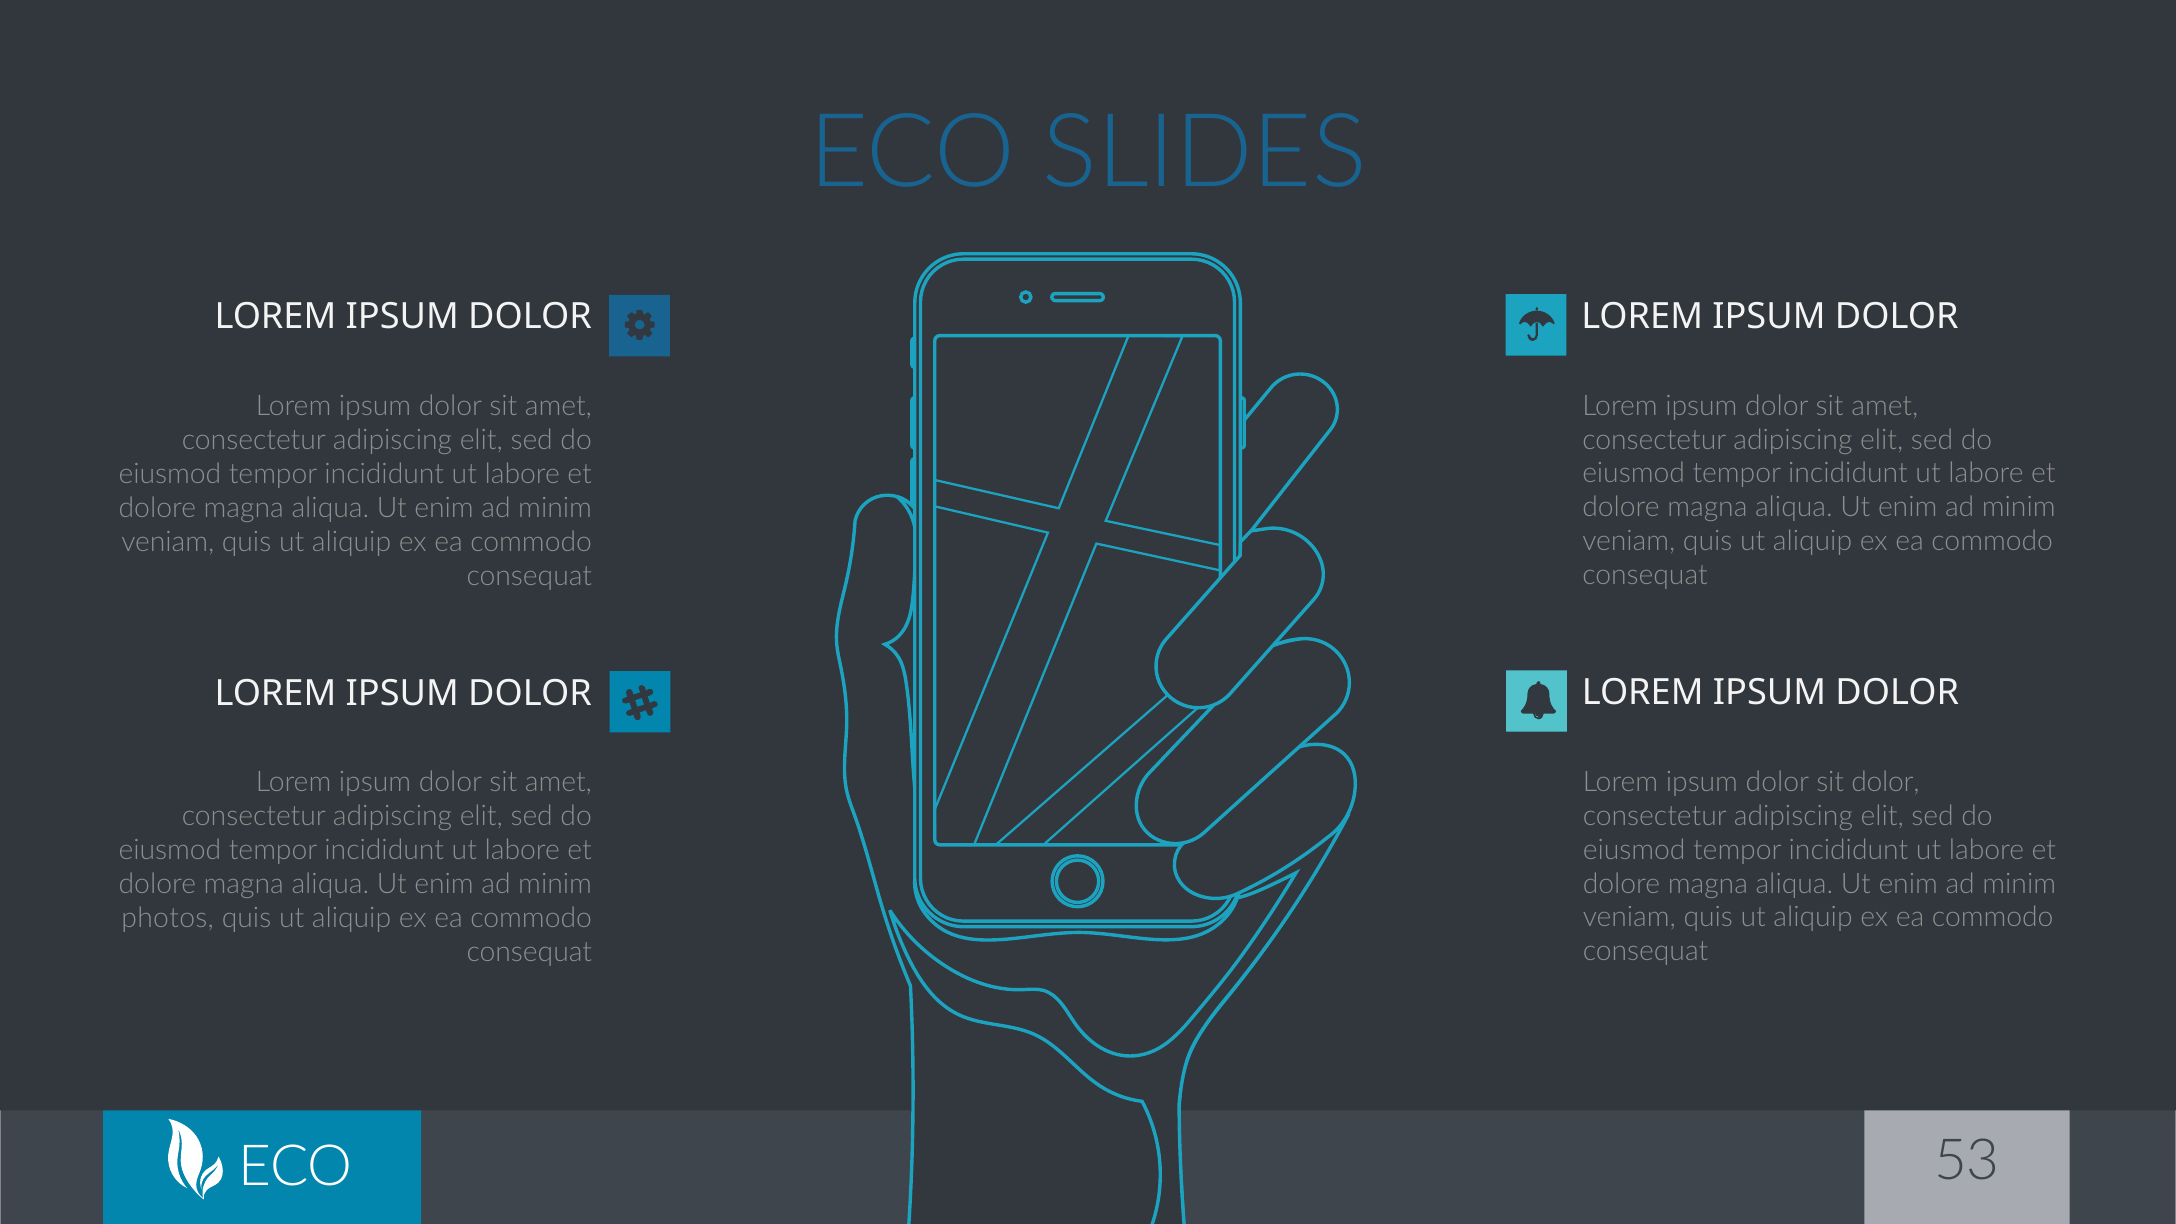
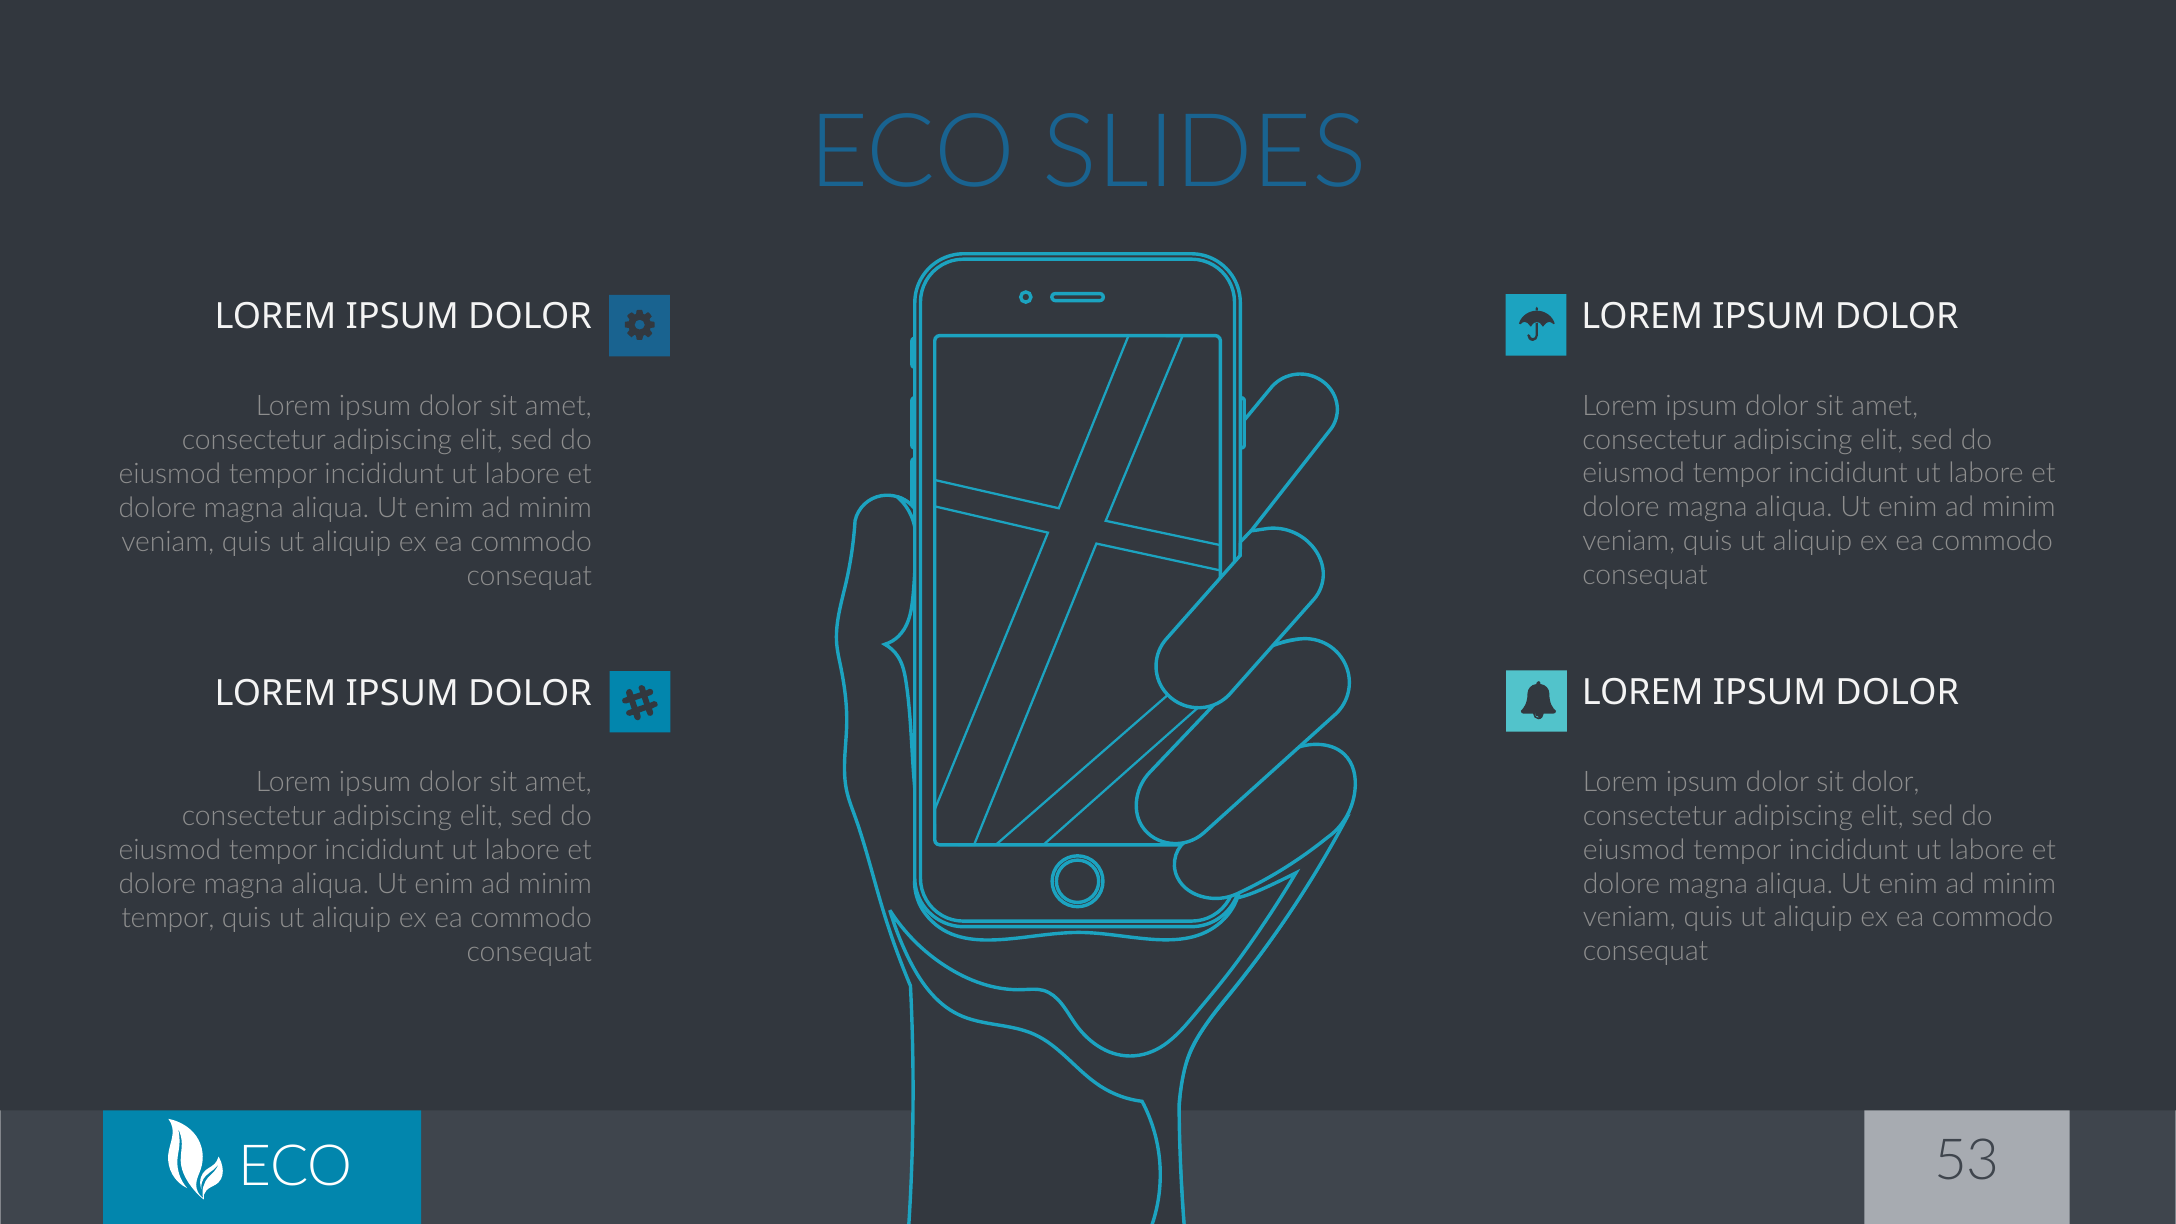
photos: photos -> tempor (168, 918)
